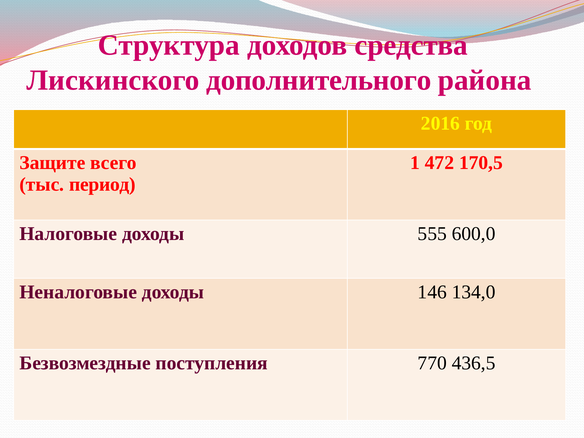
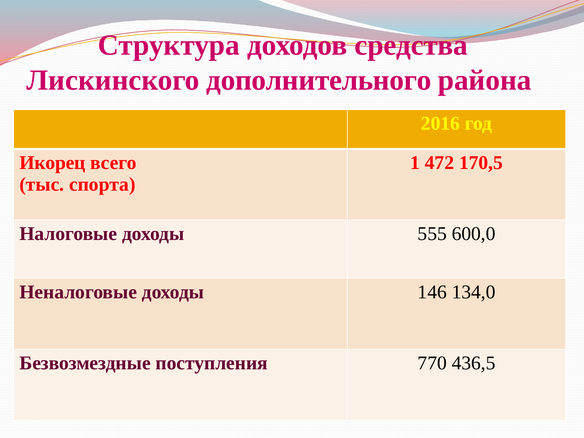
Защите: Защите -> Икорец (53, 163)
период: период -> спорта (102, 184)
